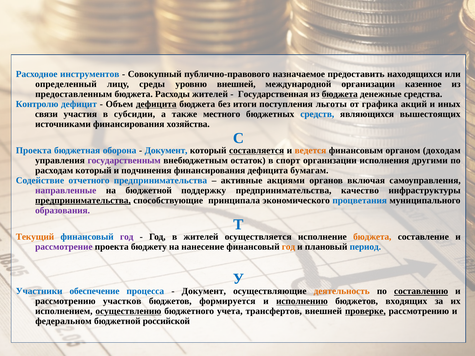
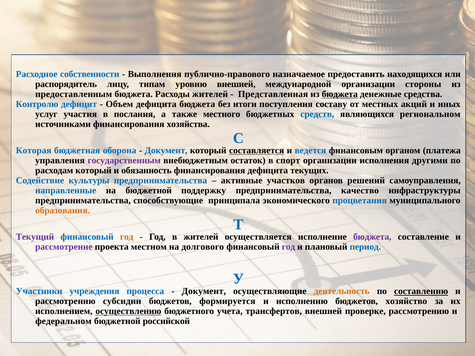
инструментов: инструментов -> собственности (90, 74)
Совокупный: Совокупный -> Выполнения (155, 74)
определенный: определенный -> распорядитель (66, 84)
среды: среды -> типам (152, 84)
казенное: казенное -> стороны (423, 84)
Государственная: Государственная -> Представленная (273, 94)
дефицита underline: present -> none (156, 104)
льготы: льготы -> составу (331, 104)
графика: графика -> местных (380, 104)
связи: связи -> услуг (46, 114)
субсидии: субсидии -> послания (135, 114)
вышестоящих: вышестоящих -> региональном (430, 114)
Проекта: Проекта -> Которая (34, 151)
ведется colour: orange -> blue (310, 151)
доходам: доходам -> платежа (442, 151)
подчинения: подчинения -> обязанность (146, 171)
бумагам: бумагам -> текущих (309, 171)
отчетного: отчетного -> культуры (89, 181)
акциями: акциями -> участков (286, 181)
включая: включая -> решений (366, 181)
направленные colour: purple -> blue (66, 191)
предпринимательства underline: present -> none (83, 201)
образования colour: purple -> orange (63, 211)
Текущий colour: orange -> purple (35, 237)
год colour: purple -> orange (127, 237)
бюджета colour: orange -> purple (372, 237)
бюджету: бюджету -> местном (149, 247)
нанесение: нанесение -> долгового (203, 247)
год colour: orange -> purple (288, 247)
обеспечение: обеспечение -> учреждения (94, 291)
участков: участков -> субсидии (122, 301)
исполнению underline: present -> none (302, 301)
входящих: входящих -> хозяйство (406, 301)
проверке underline: present -> none (365, 311)
